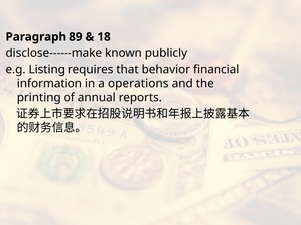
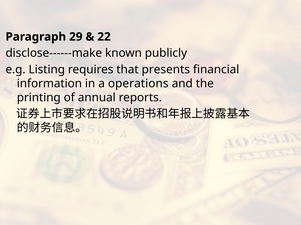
89: 89 -> 29 (76, 37)
18: 18 -> 22 (104, 37)
behavior: behavior -> presents (166, 70)
